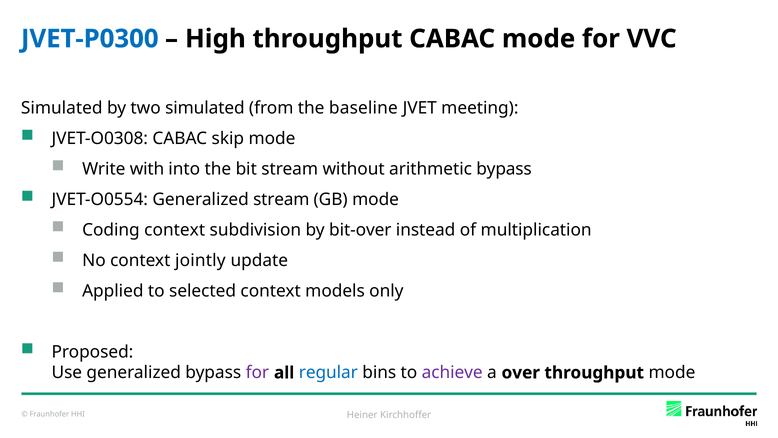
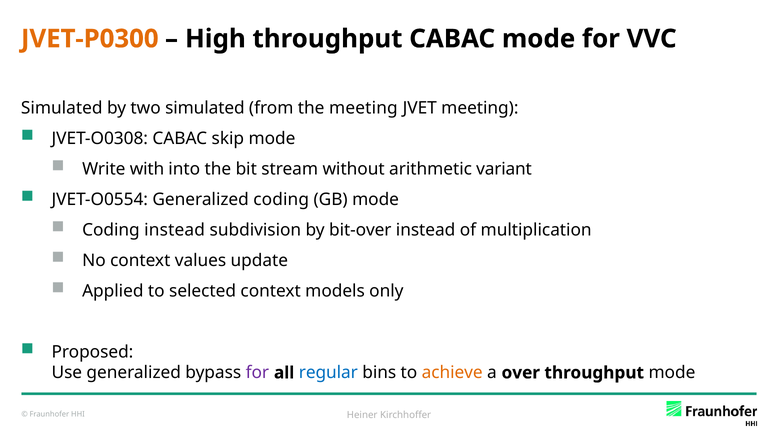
JVET-P0300 colour: blue -> orange (90, 39)
the baseline: baseline -> meeting (363, 108)
arithmetic bypass: bypass -> variant (504, 169)
Generalized stream: stream -> coding (281, 199)
Coding context: context -> instead (175, 230)
jointly: jointly -> values (200, 260)
achieve colour: purple -> orange (452, 372)
